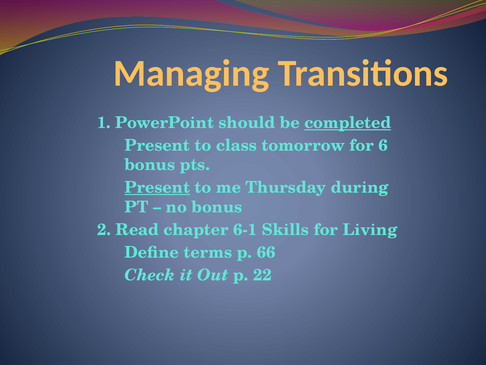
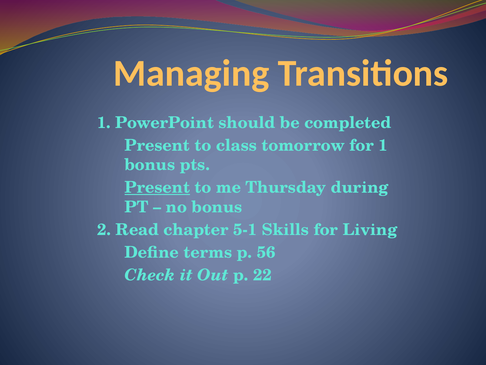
completed underline: present -> none (348, 123)
for 6: 6 -> 1 (383, 145)
6-1: 6-1 -> 5-1 (245, 230)
66: 66 -> 56 (266, 252)
